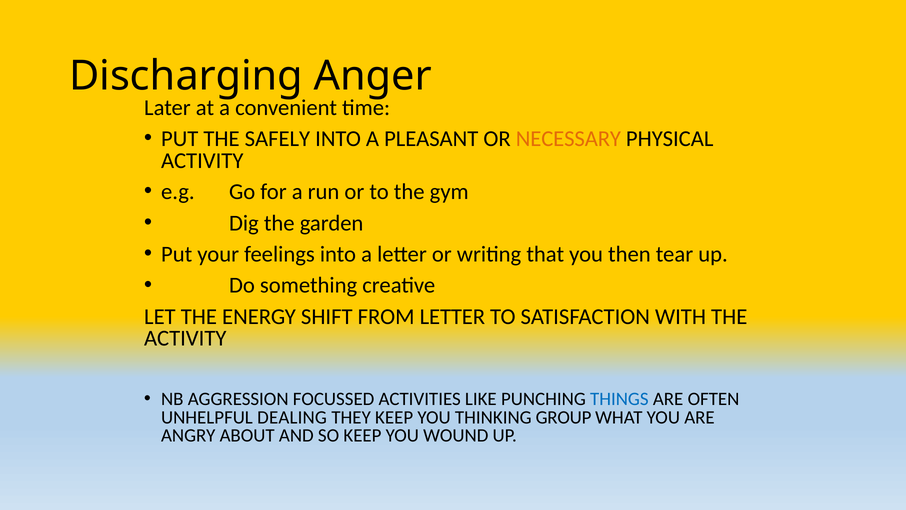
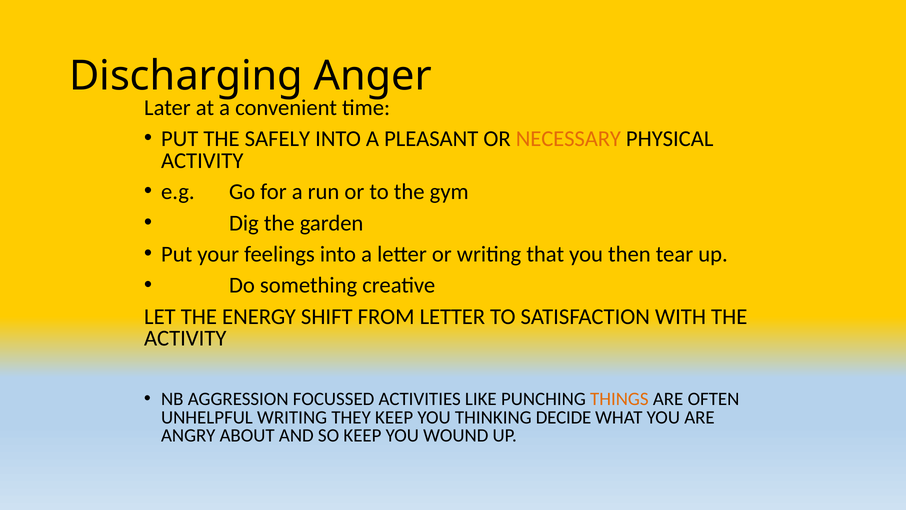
THINGS colour: blue -> orange (619, 399)
UNHELPFUL DEALING: DEALING -> WRITING (292, 417)
GROUP: GROUP -> DECIDE (564, 417)
